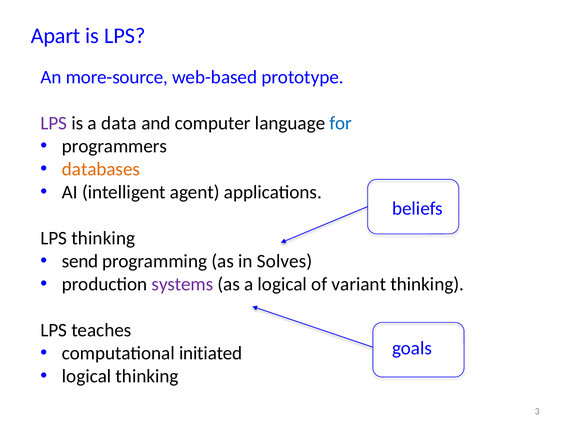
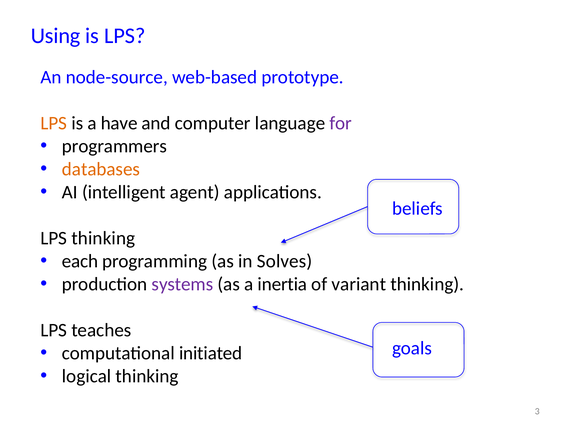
Apart: Apart -> Using (56, 36)
more-source: more-source -> node-source (117, 77)
LPS colour: purple -> orange (54, 123)
data: data -> have (119, 123)
for colour: blue -> purple (341, 123)
send: send -> each (80, 261)
a logical: logical -> inertia (282, 284)
